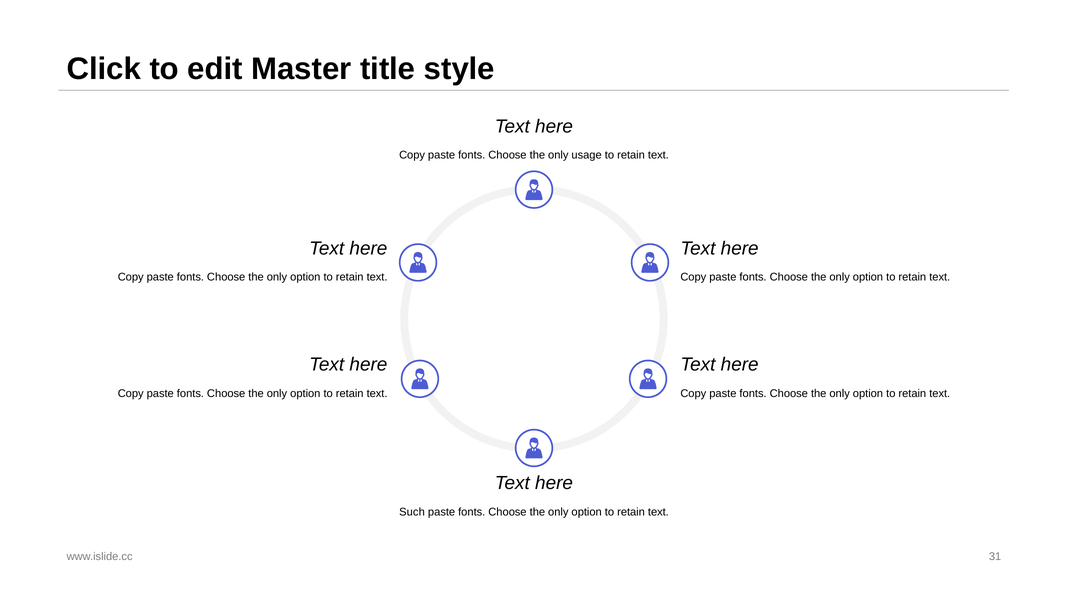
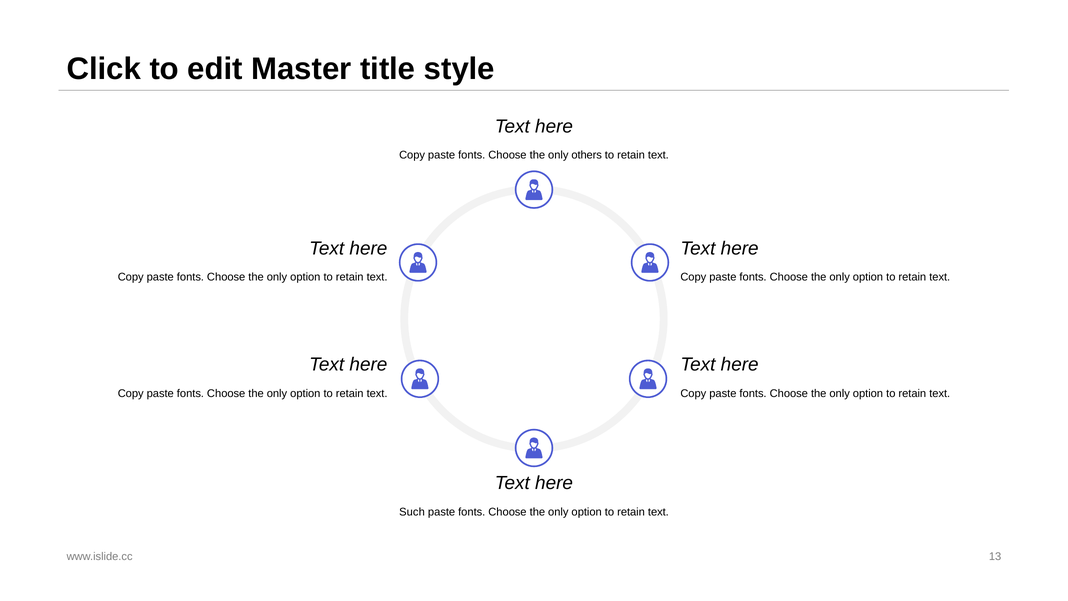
usage: usage -> others (587, 155)
31: 31 -> 13 (995, 556)
